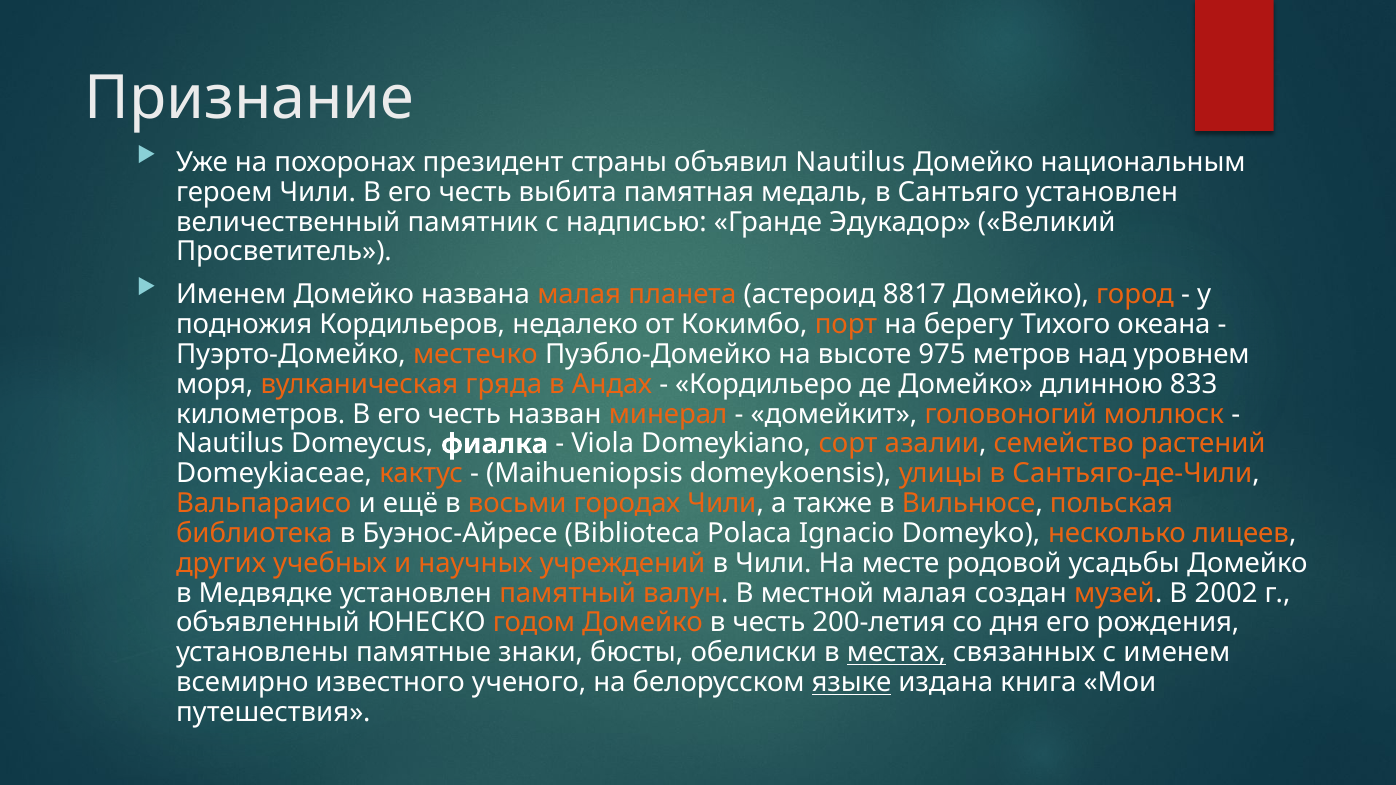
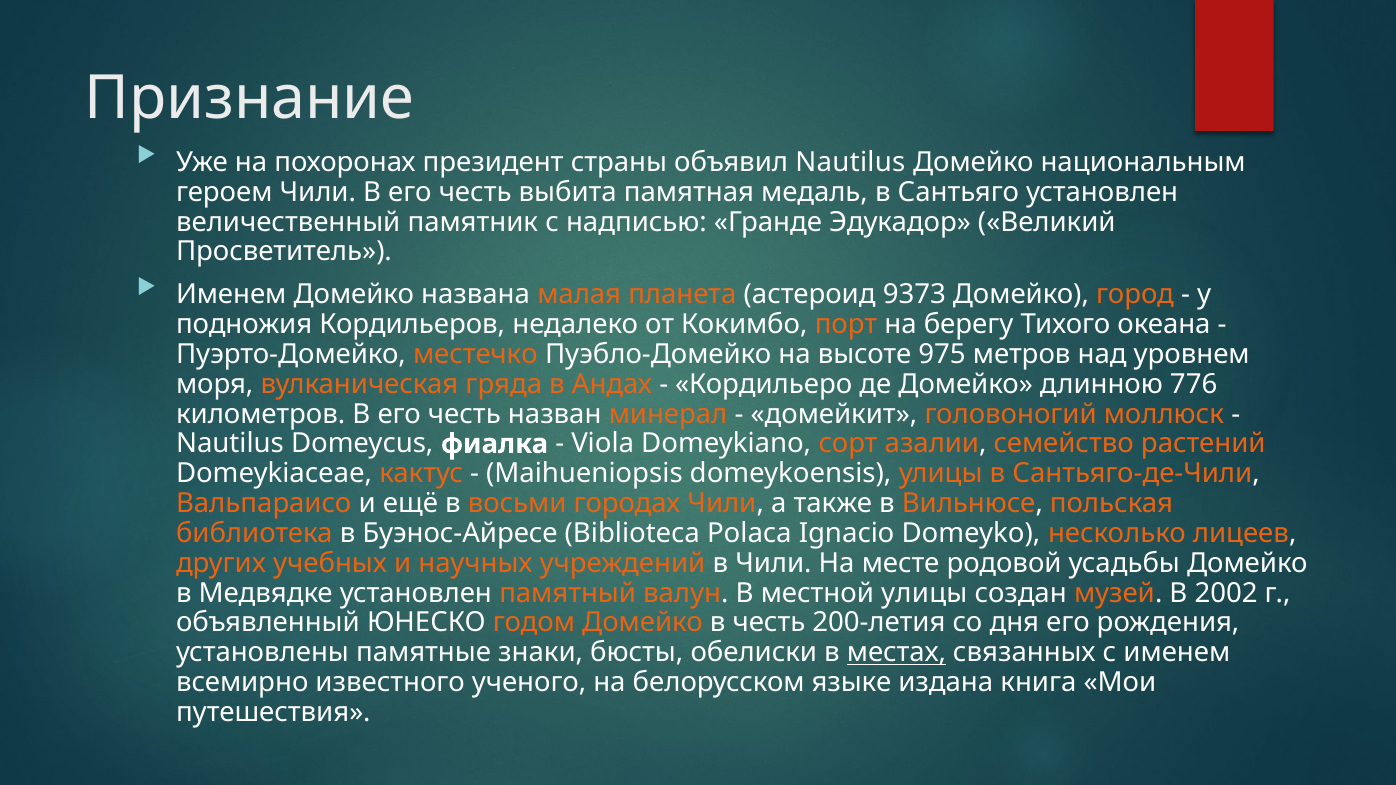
8817: 8817 -> 9373 (914, 295)
833: 833 -> 776 (1194, 384)
местной малая: малая -> улицы (924, 593)
языке underline: present -> none (851, 683)
